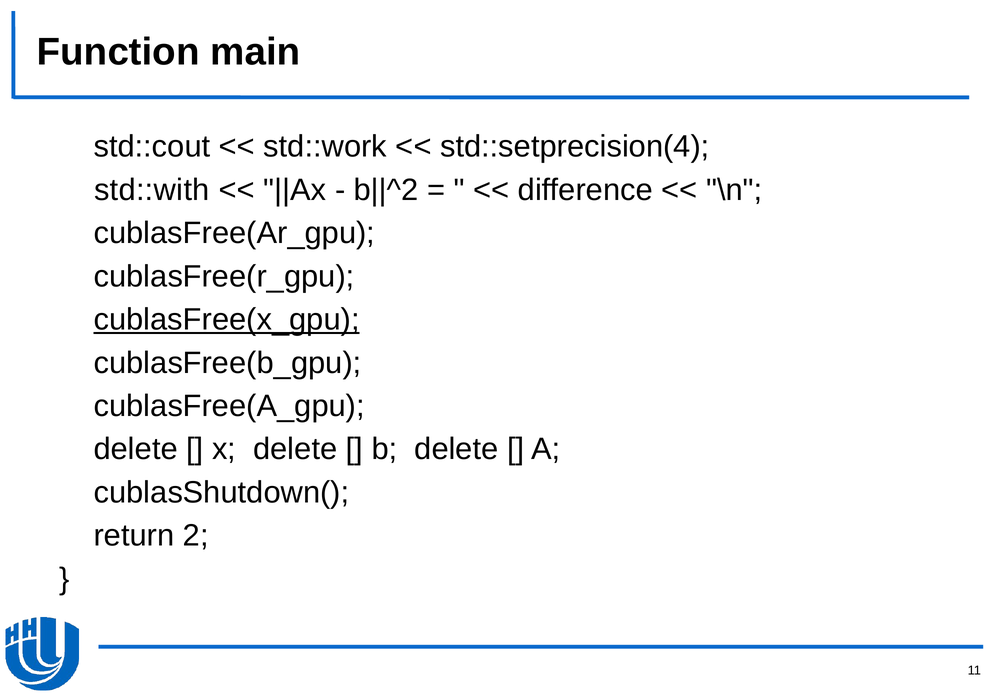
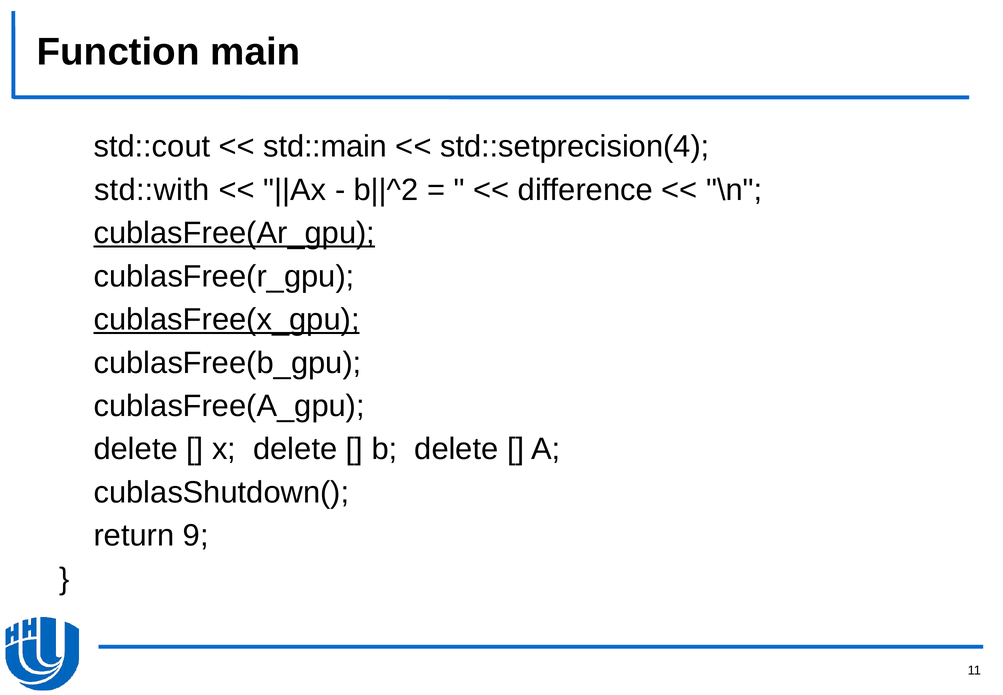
std::work: std::work -> std::main (325, 147)
cublasFree(Ar_gpu underline: none -> present (234, 233)
2: 2 -> 9 (196, 536)
